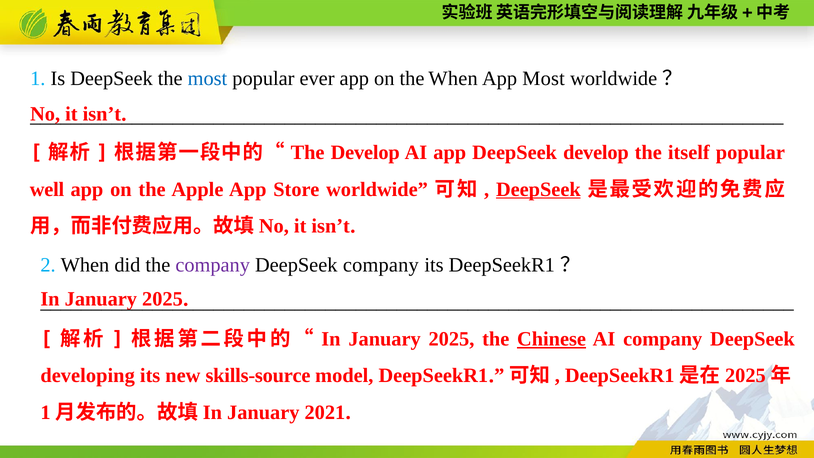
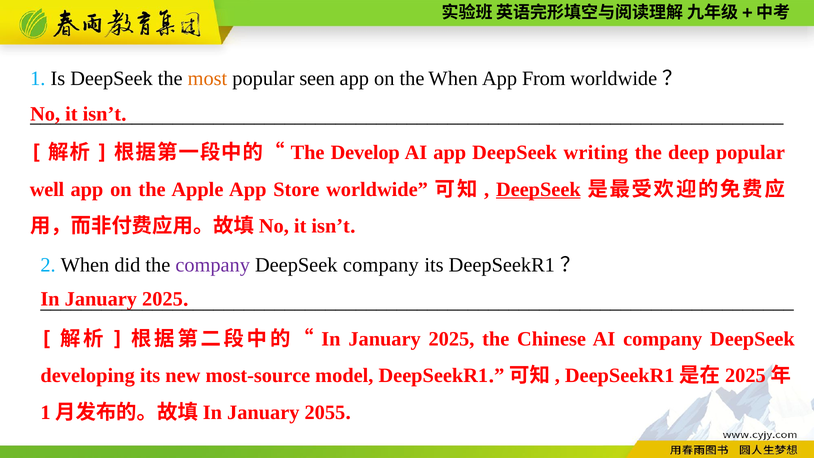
most colour: blue -> orange (207, 79)
ever: ever -> seen (317, 79)
App Most: Most -> From (544, 79)
DeepSeek develop: develop -> writing (596, 153)
itself: itself -> deep (689, 153)
Chinese underline: present -> none (552, 339)
skills-source: skills-source -> most-source (258, 376)
2021: 2021 -> 2055 (325, 412)
